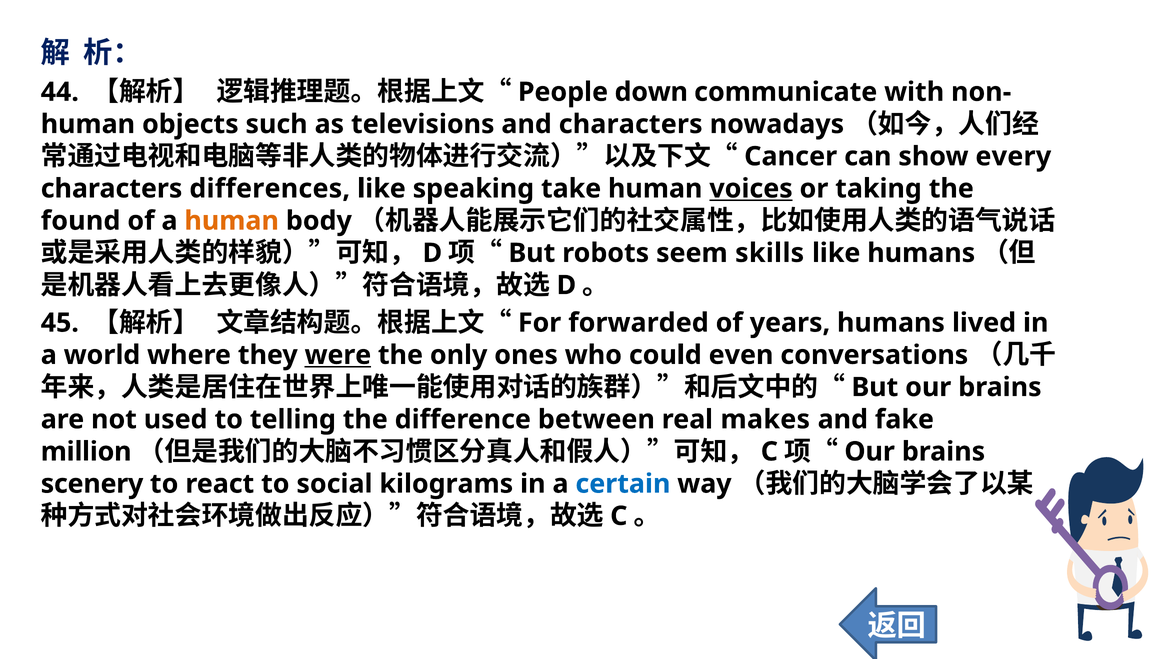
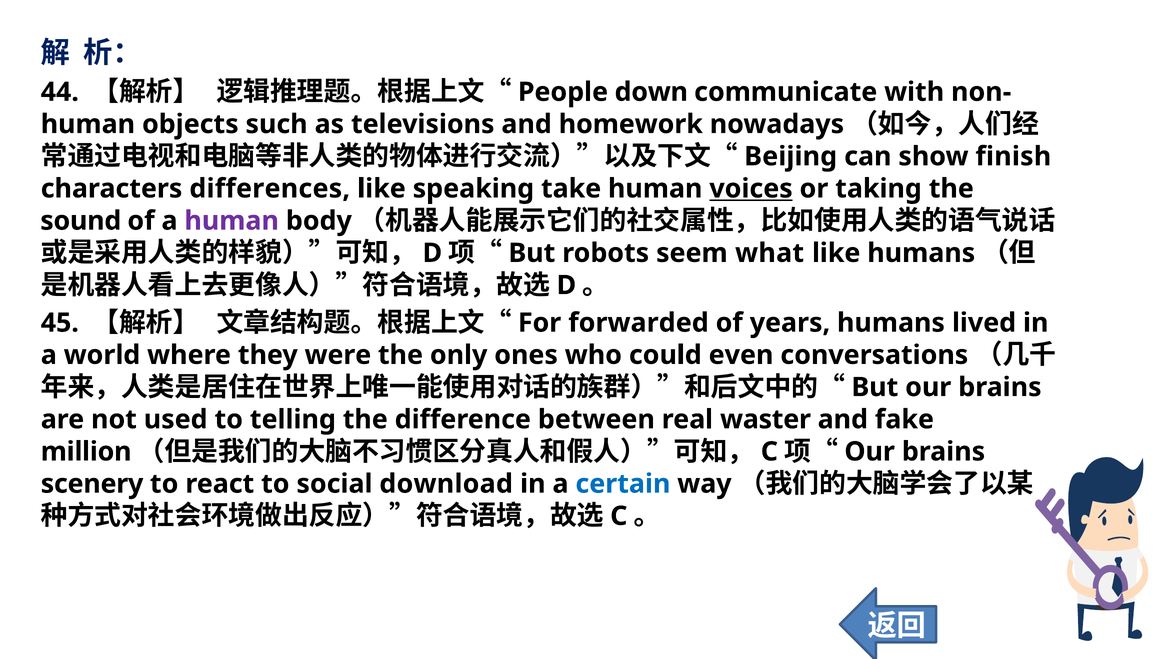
and characters: characters -> homework (631, 124)
Cancer: Cancer -> Beijing (791, 156)
every: every -> finish (1013, 156)
found: found -> sound (81, 221)
human colour: orange -> purple (232, 221)
skills: skills -> what (770, 253)
were underline: present -> none (338, 355)
makes: makes -> waster (766, 420)
kilograms: kilograms -> download (446, 484)
